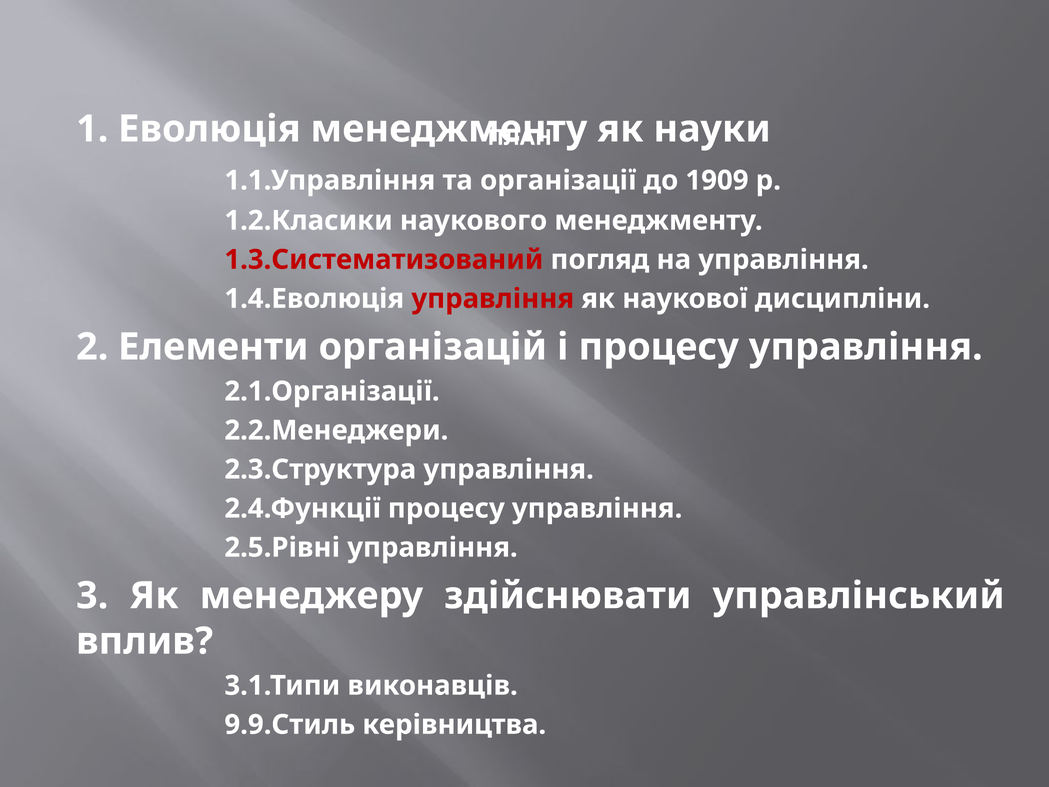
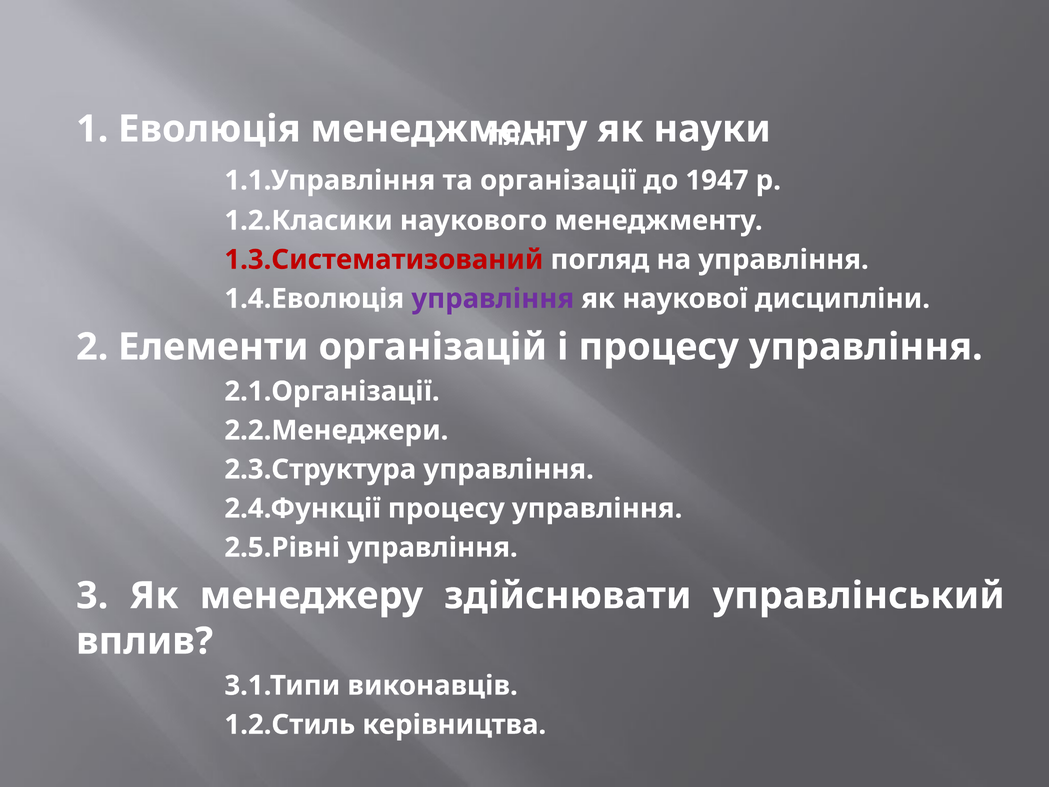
1909: 1909 -> 1947 (717, 180)
управління colour: red -> purple (493, 299)
9.9.Стиль: 9.9.Стиль -> 1.2.Стиль (290, 724)
